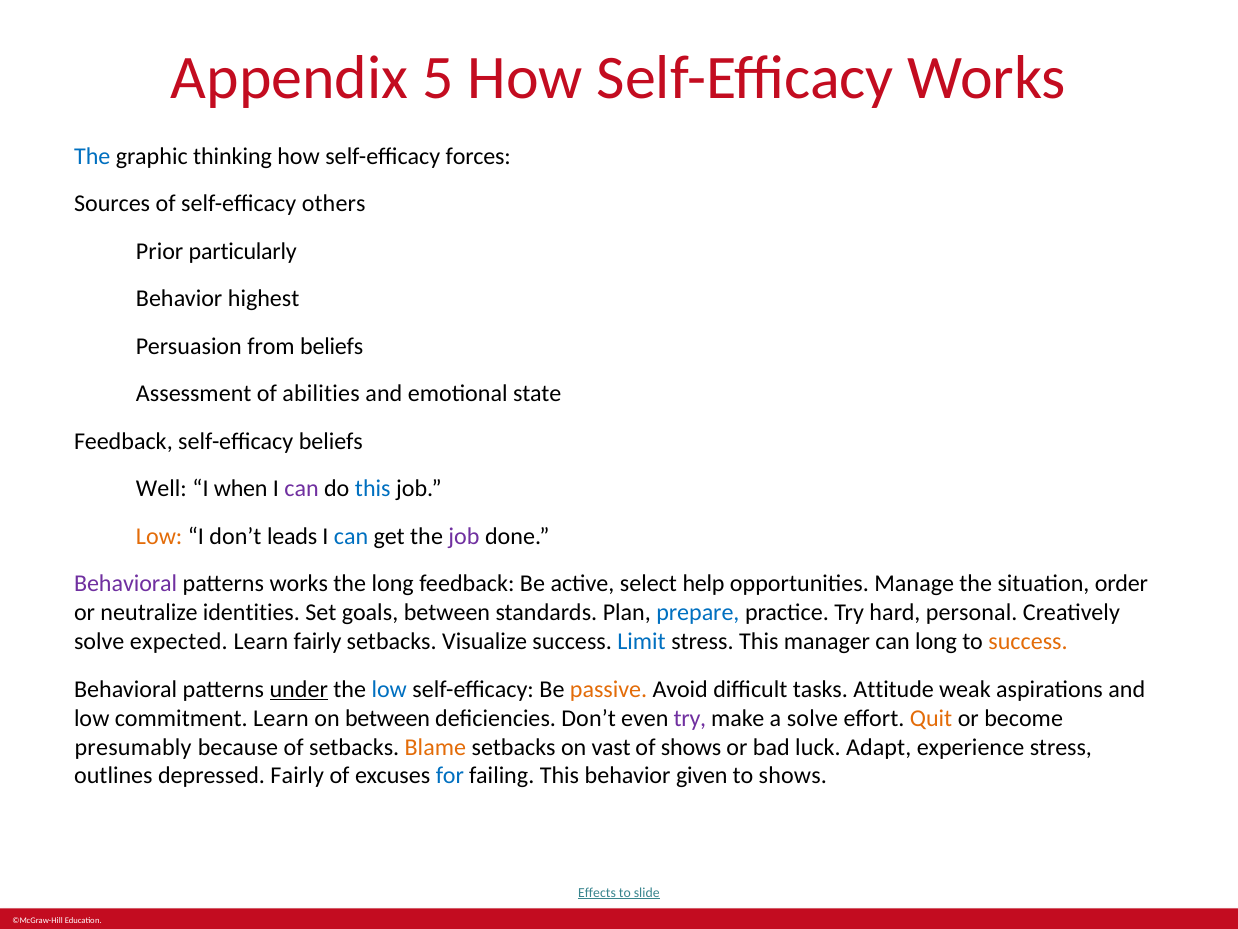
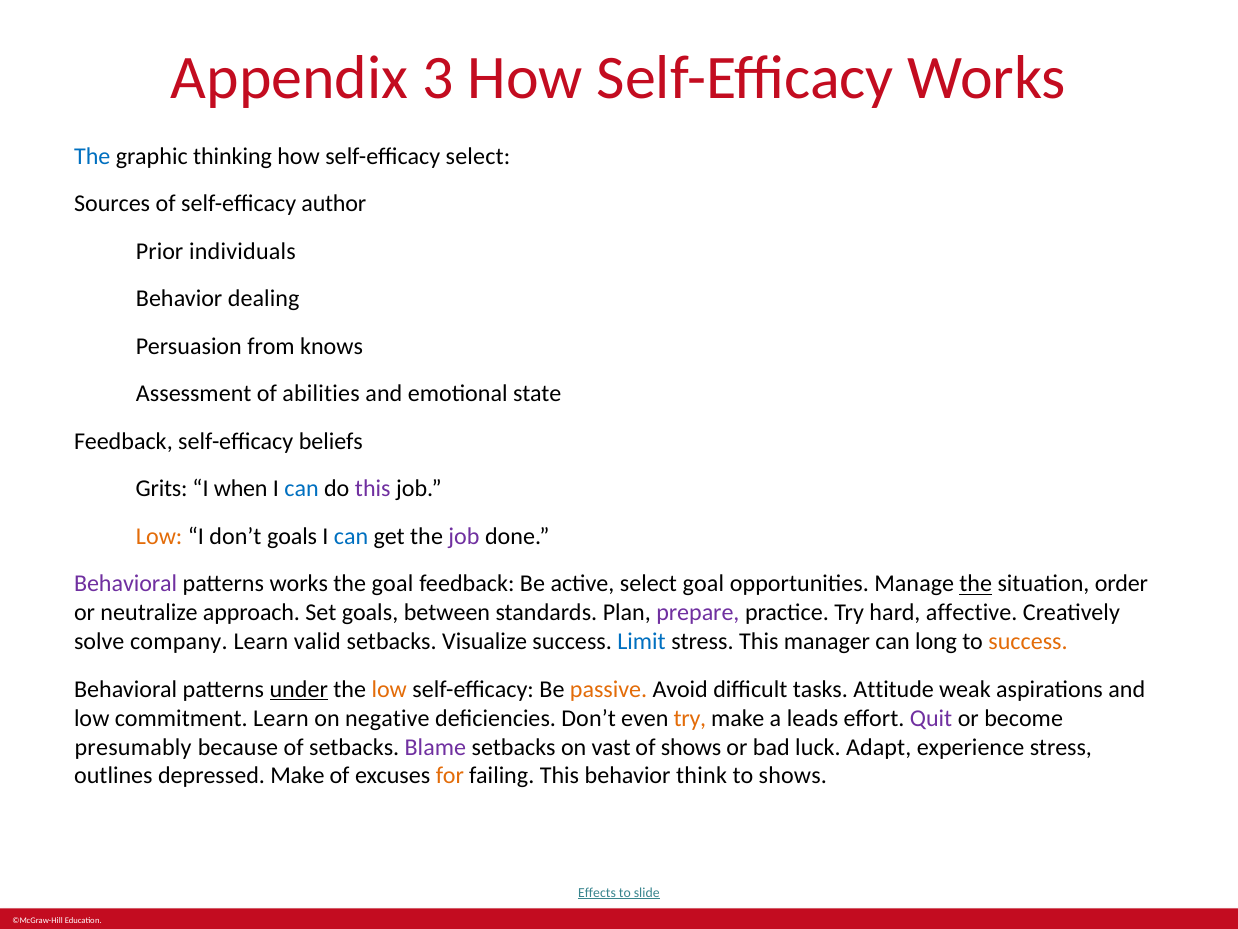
5: 5 -> 3 (438, 79)
self-efficacy forces: forces -> select (478, 156)
others: others -> author (334, 204)
particularly: particularly -> individuals (242, 251)
highest: highest -> dealing (264, 299)
from beliefs: beliefs -> knows (332, 346)
Well: Well -> Grits (162, 489)
can colour: purple -> blue (302, 489)
this colour: blue -> purple (373, 489)
don’t leads: leads -> goals (292, 536)
the long: long -> goal (393, 584)
select help: help -> goal (703, 584)
the underline: none -> present (976, 584)
identities: identities -> approach (251, 613)
prepare colour: blue -> purple (698, 613)
personal: personal -> affective (972, 613)
expected: expected -> company (179, 641)
Learn fairly: fairly -> valid (317, 641)
low colour: blue -> orange (389, 689)
on between: between -> negative (387, 718)
try colour: purple -> orange (690, 718)
a solve: solve -> leads (812, 718)
Quit colour: orange -> purple (931, 718)
Blame colour: orange -> purple (435, 747)
depressed Fairly: Fairly -> Make (297, 776)
for colour: blue -> orange (450, 776)
given: given -> think (702, 776)
